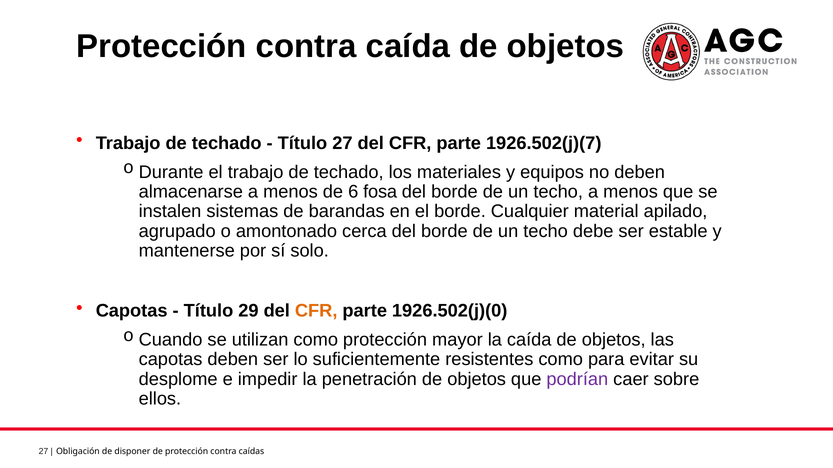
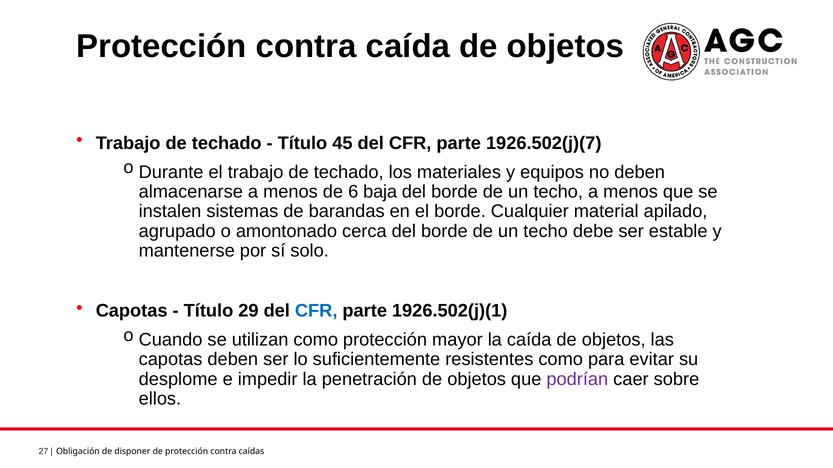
Título 27: 27 -> 45 (342, 143)
fosa: fosa -> baja (380, 192)
CFR colour: orange -> blue (316, 311)
1926.502(j)(0: 1926.502(j)(0 -> 1926.502(j)(1 (450, 311)
